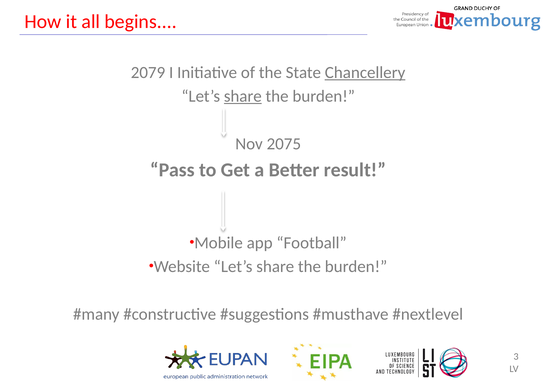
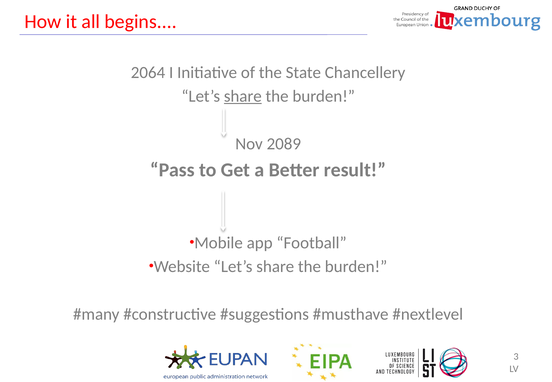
2079: 2079 -> 2064 (148, 73)
Chancellery underline: present -> none (365, 73)
2075: 2075 -> 2089 (284, 144)
